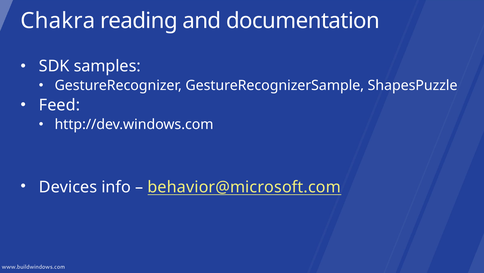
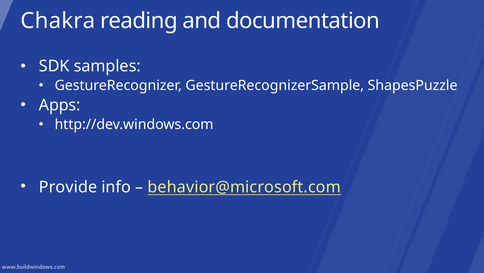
Feed: Feed -> Apps (60, 105)
Devices: Devices -> Provide (68, 187)
